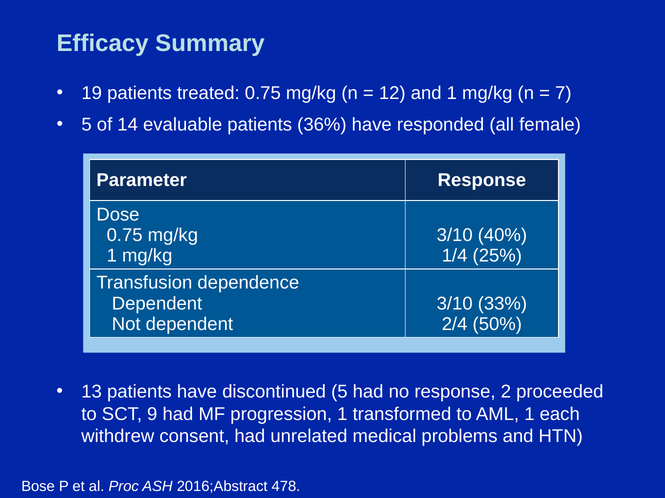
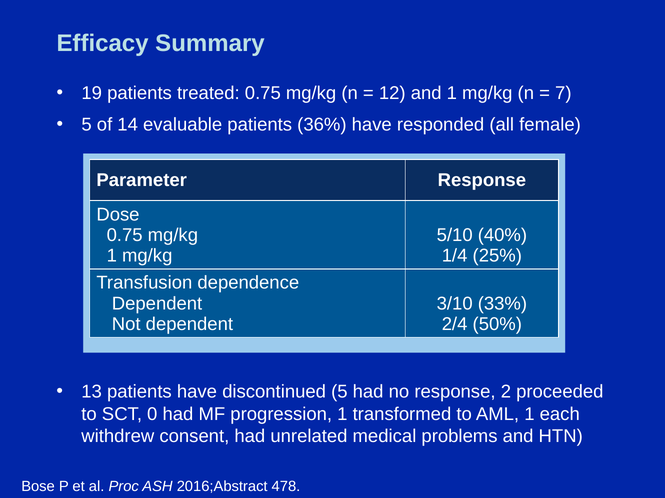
3/10: 3/10 -> 5/10 (455, 235)
9: 9 -> 0 (152, 415)
